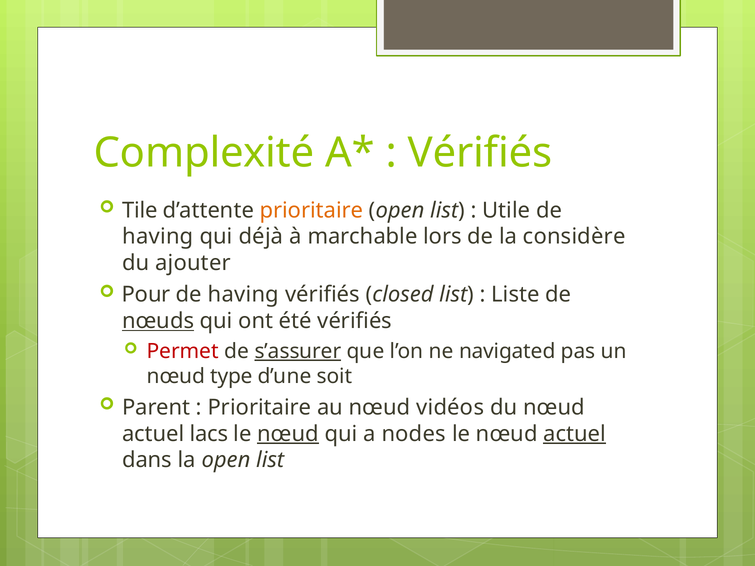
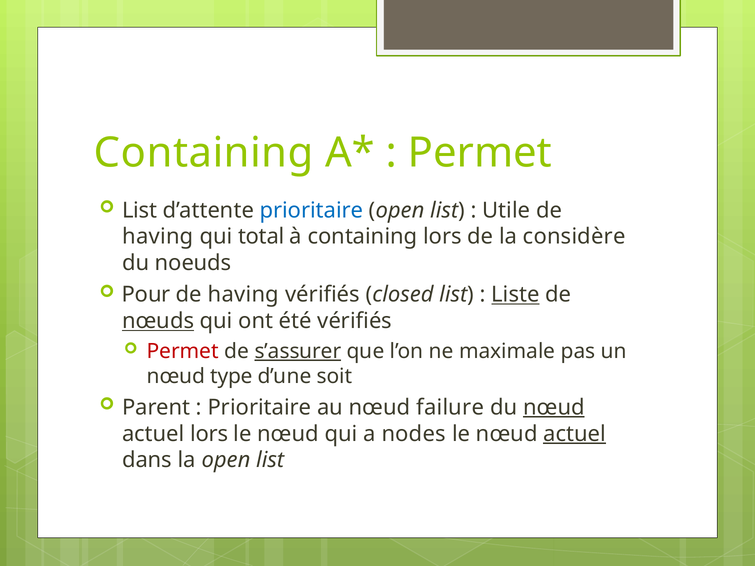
Complexité: Complexité -> Containing (204, 153)
Vérifiés: Vérifiés -> Permet (480, 153)
Tile: Tile -> List (140, 210)
prioritaire colour: orange -> blue (311, 210)
déjà: déjà -> total (261, 237)
à marchable: marchable -> containing (362, 237)
ajouter: ajouter -> noeuds (193, 263)
Liste underline: none -> present (515, 295)
navigated: navigated -> maximale (507, 351)
vidéos: vidéos -> failure (450, 408)
nœud underline: none -> present (554, 408)
actuel lacs: lacs -> lors (209, 434)
nœud underline: present -> none (288, 434)
